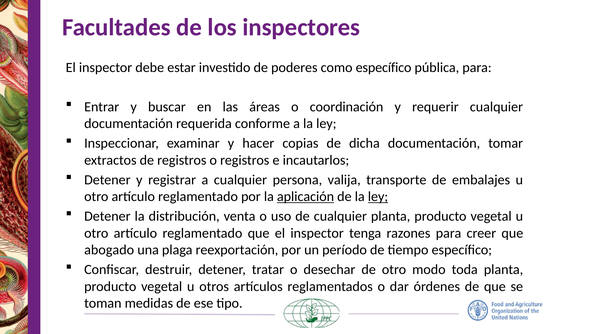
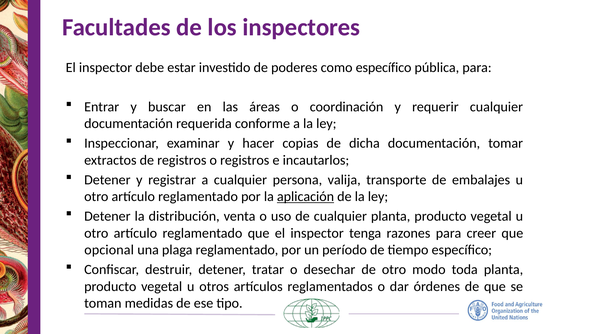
ley underline: present -> none (378, 197)
abogado: abogado -> opcional (109, 250)
plaga reexportación: reexportación -> reglamentado (237, 250)
